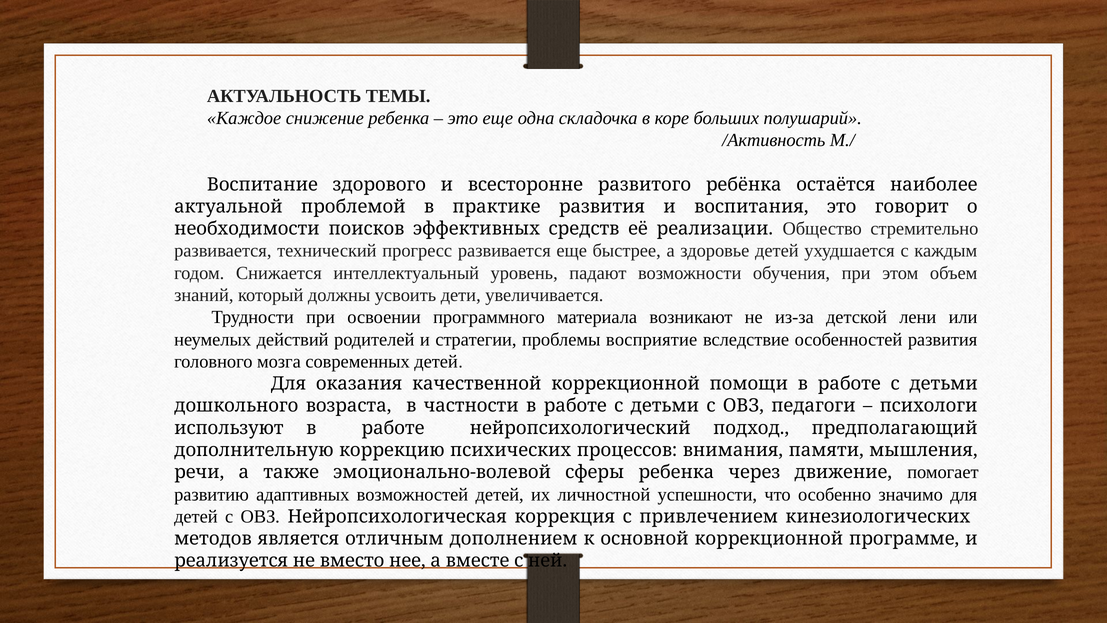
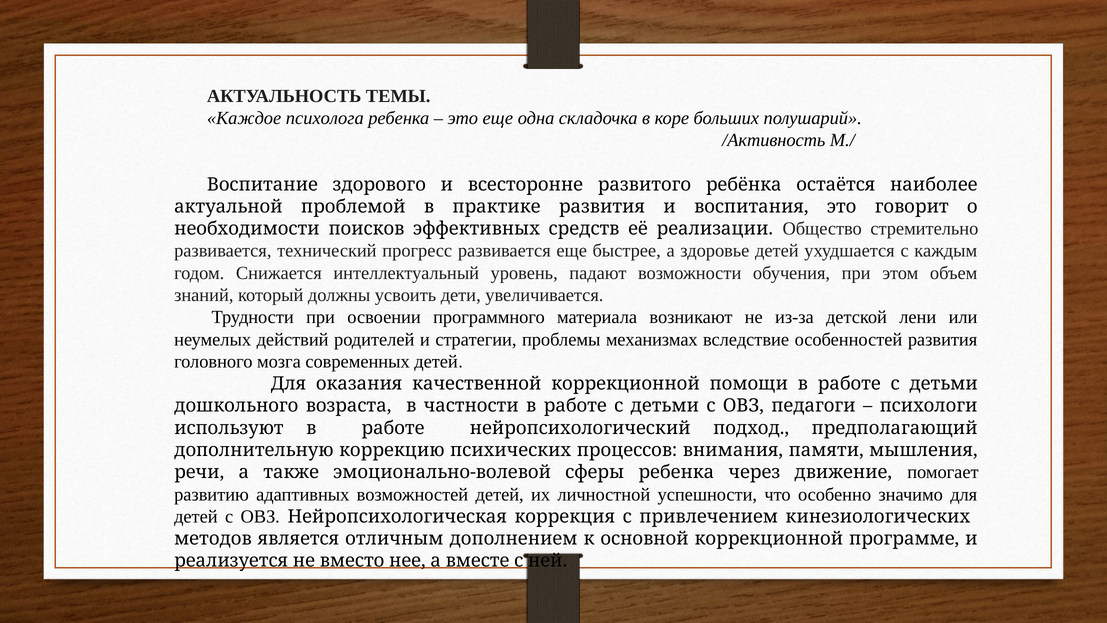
снижение: снижение -> психолога (325, 118)
восприятие: восприятие -> механизмах (652, 339)
